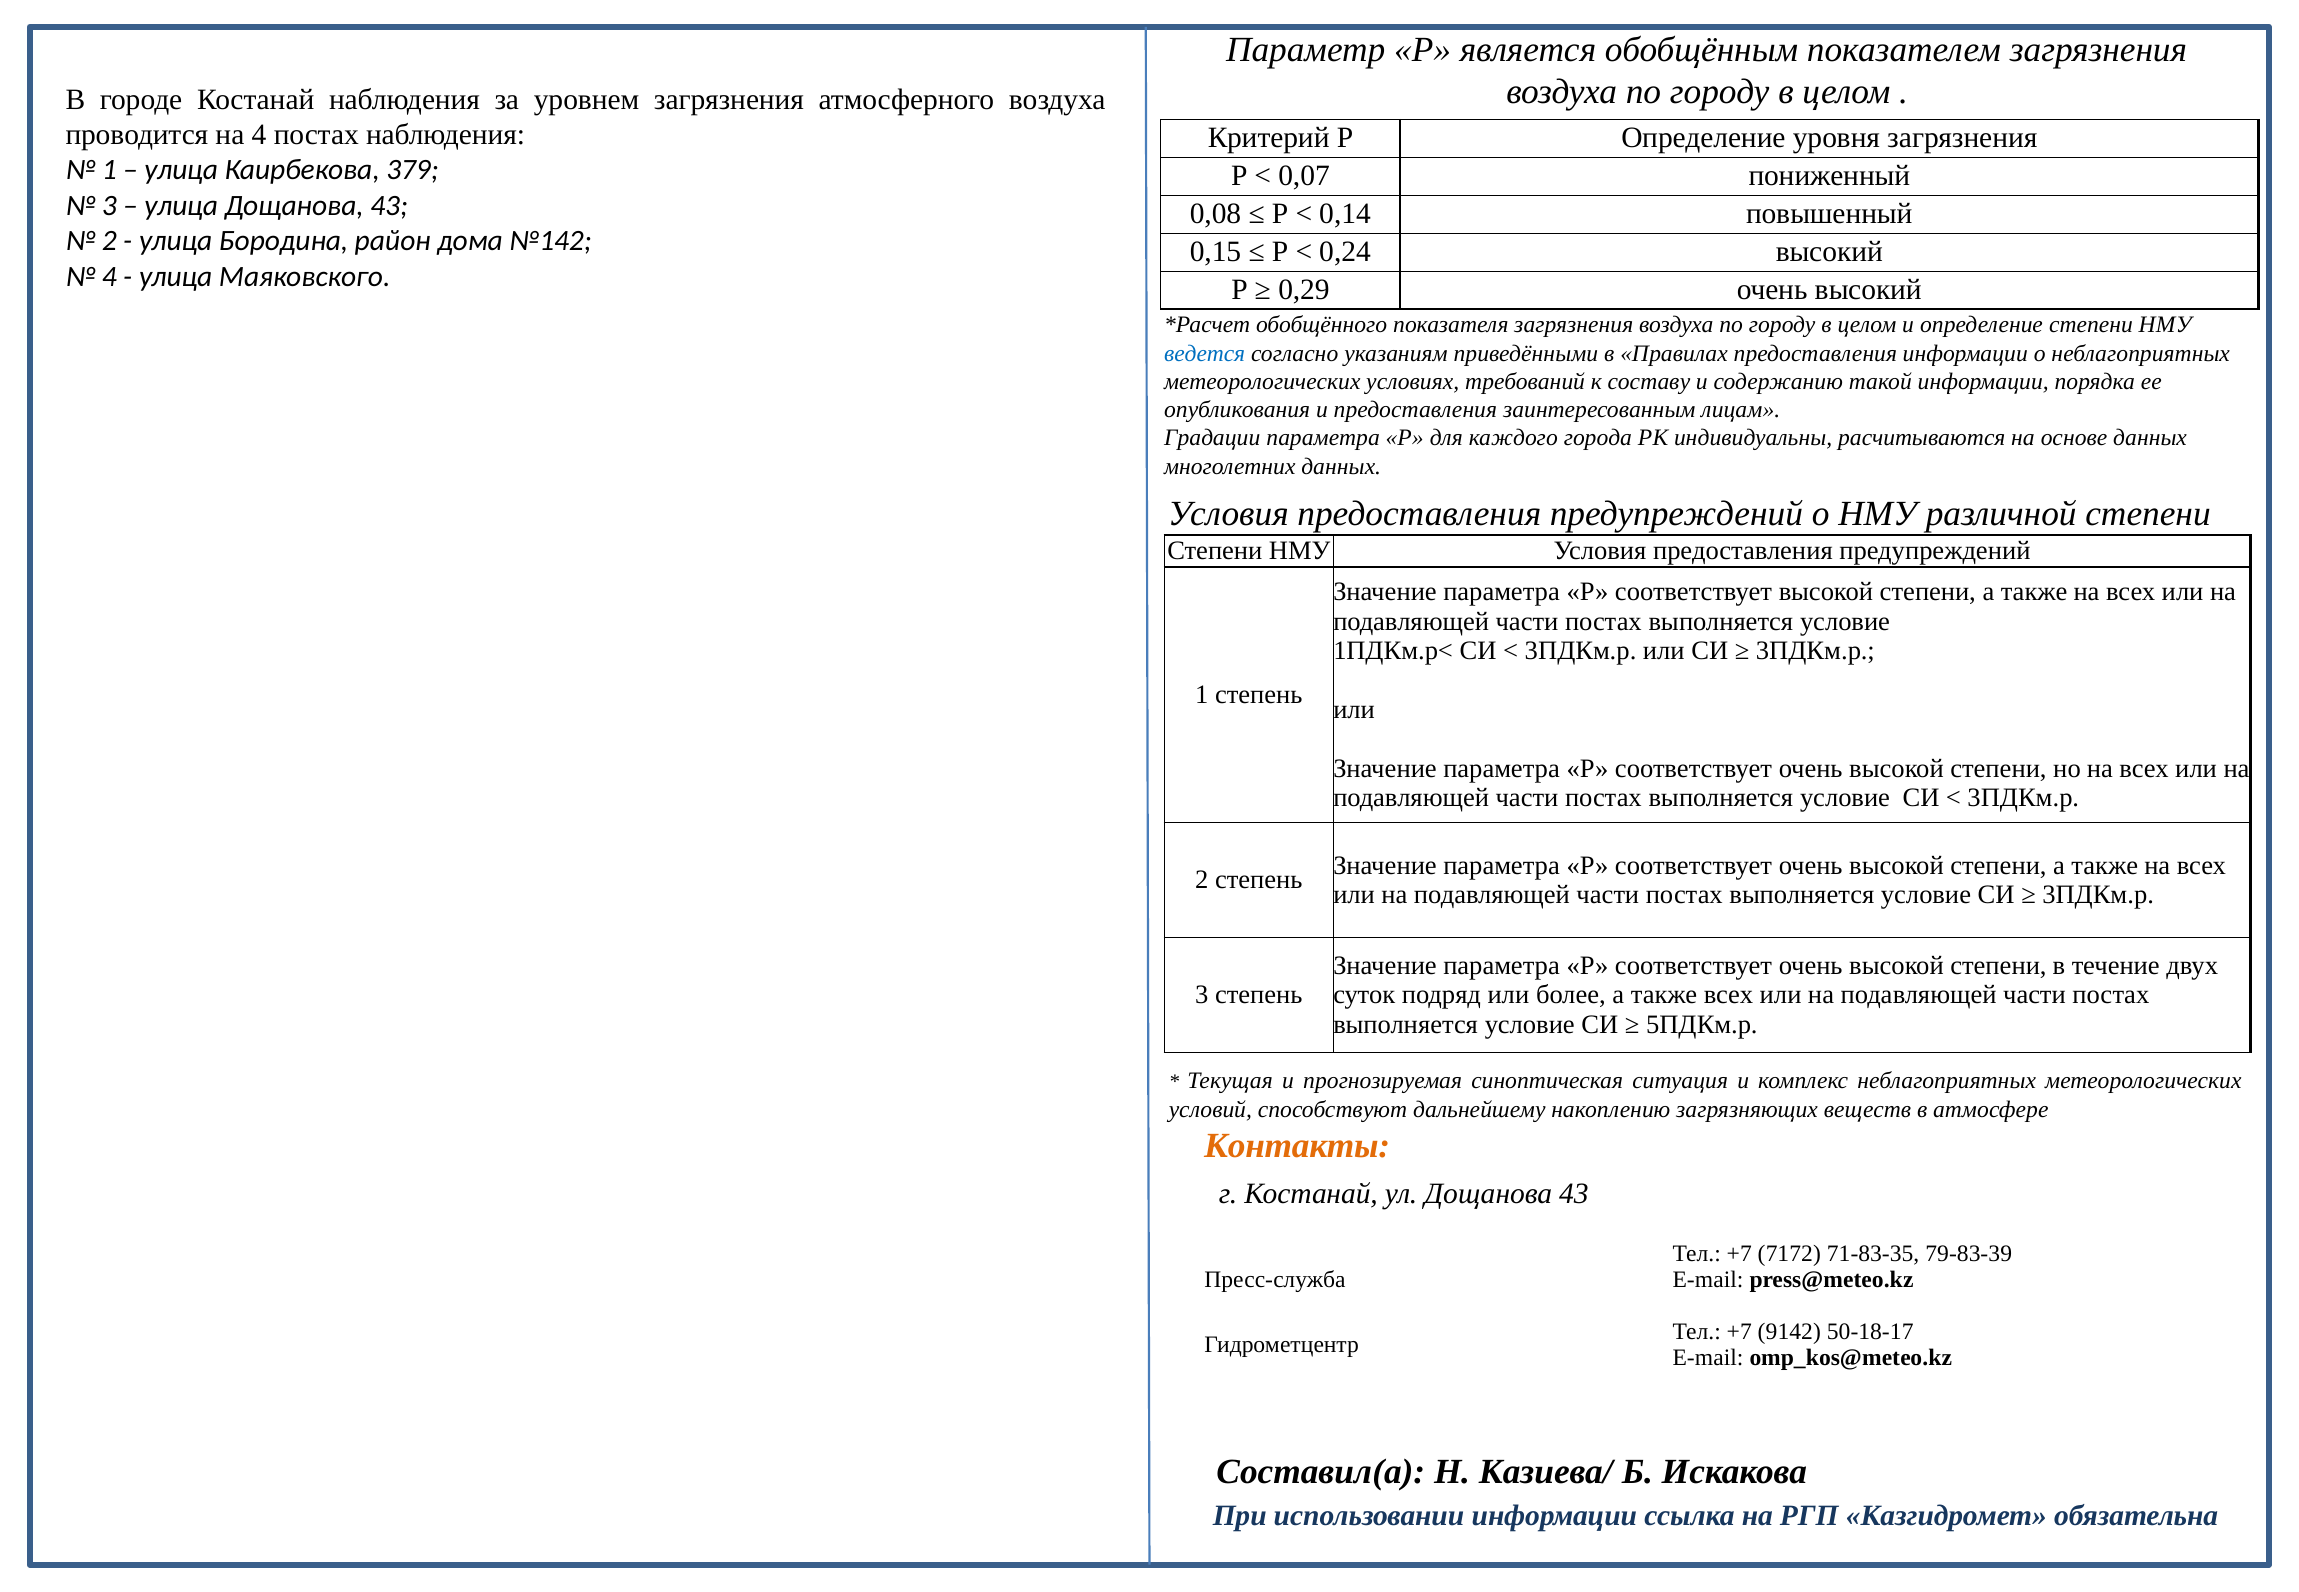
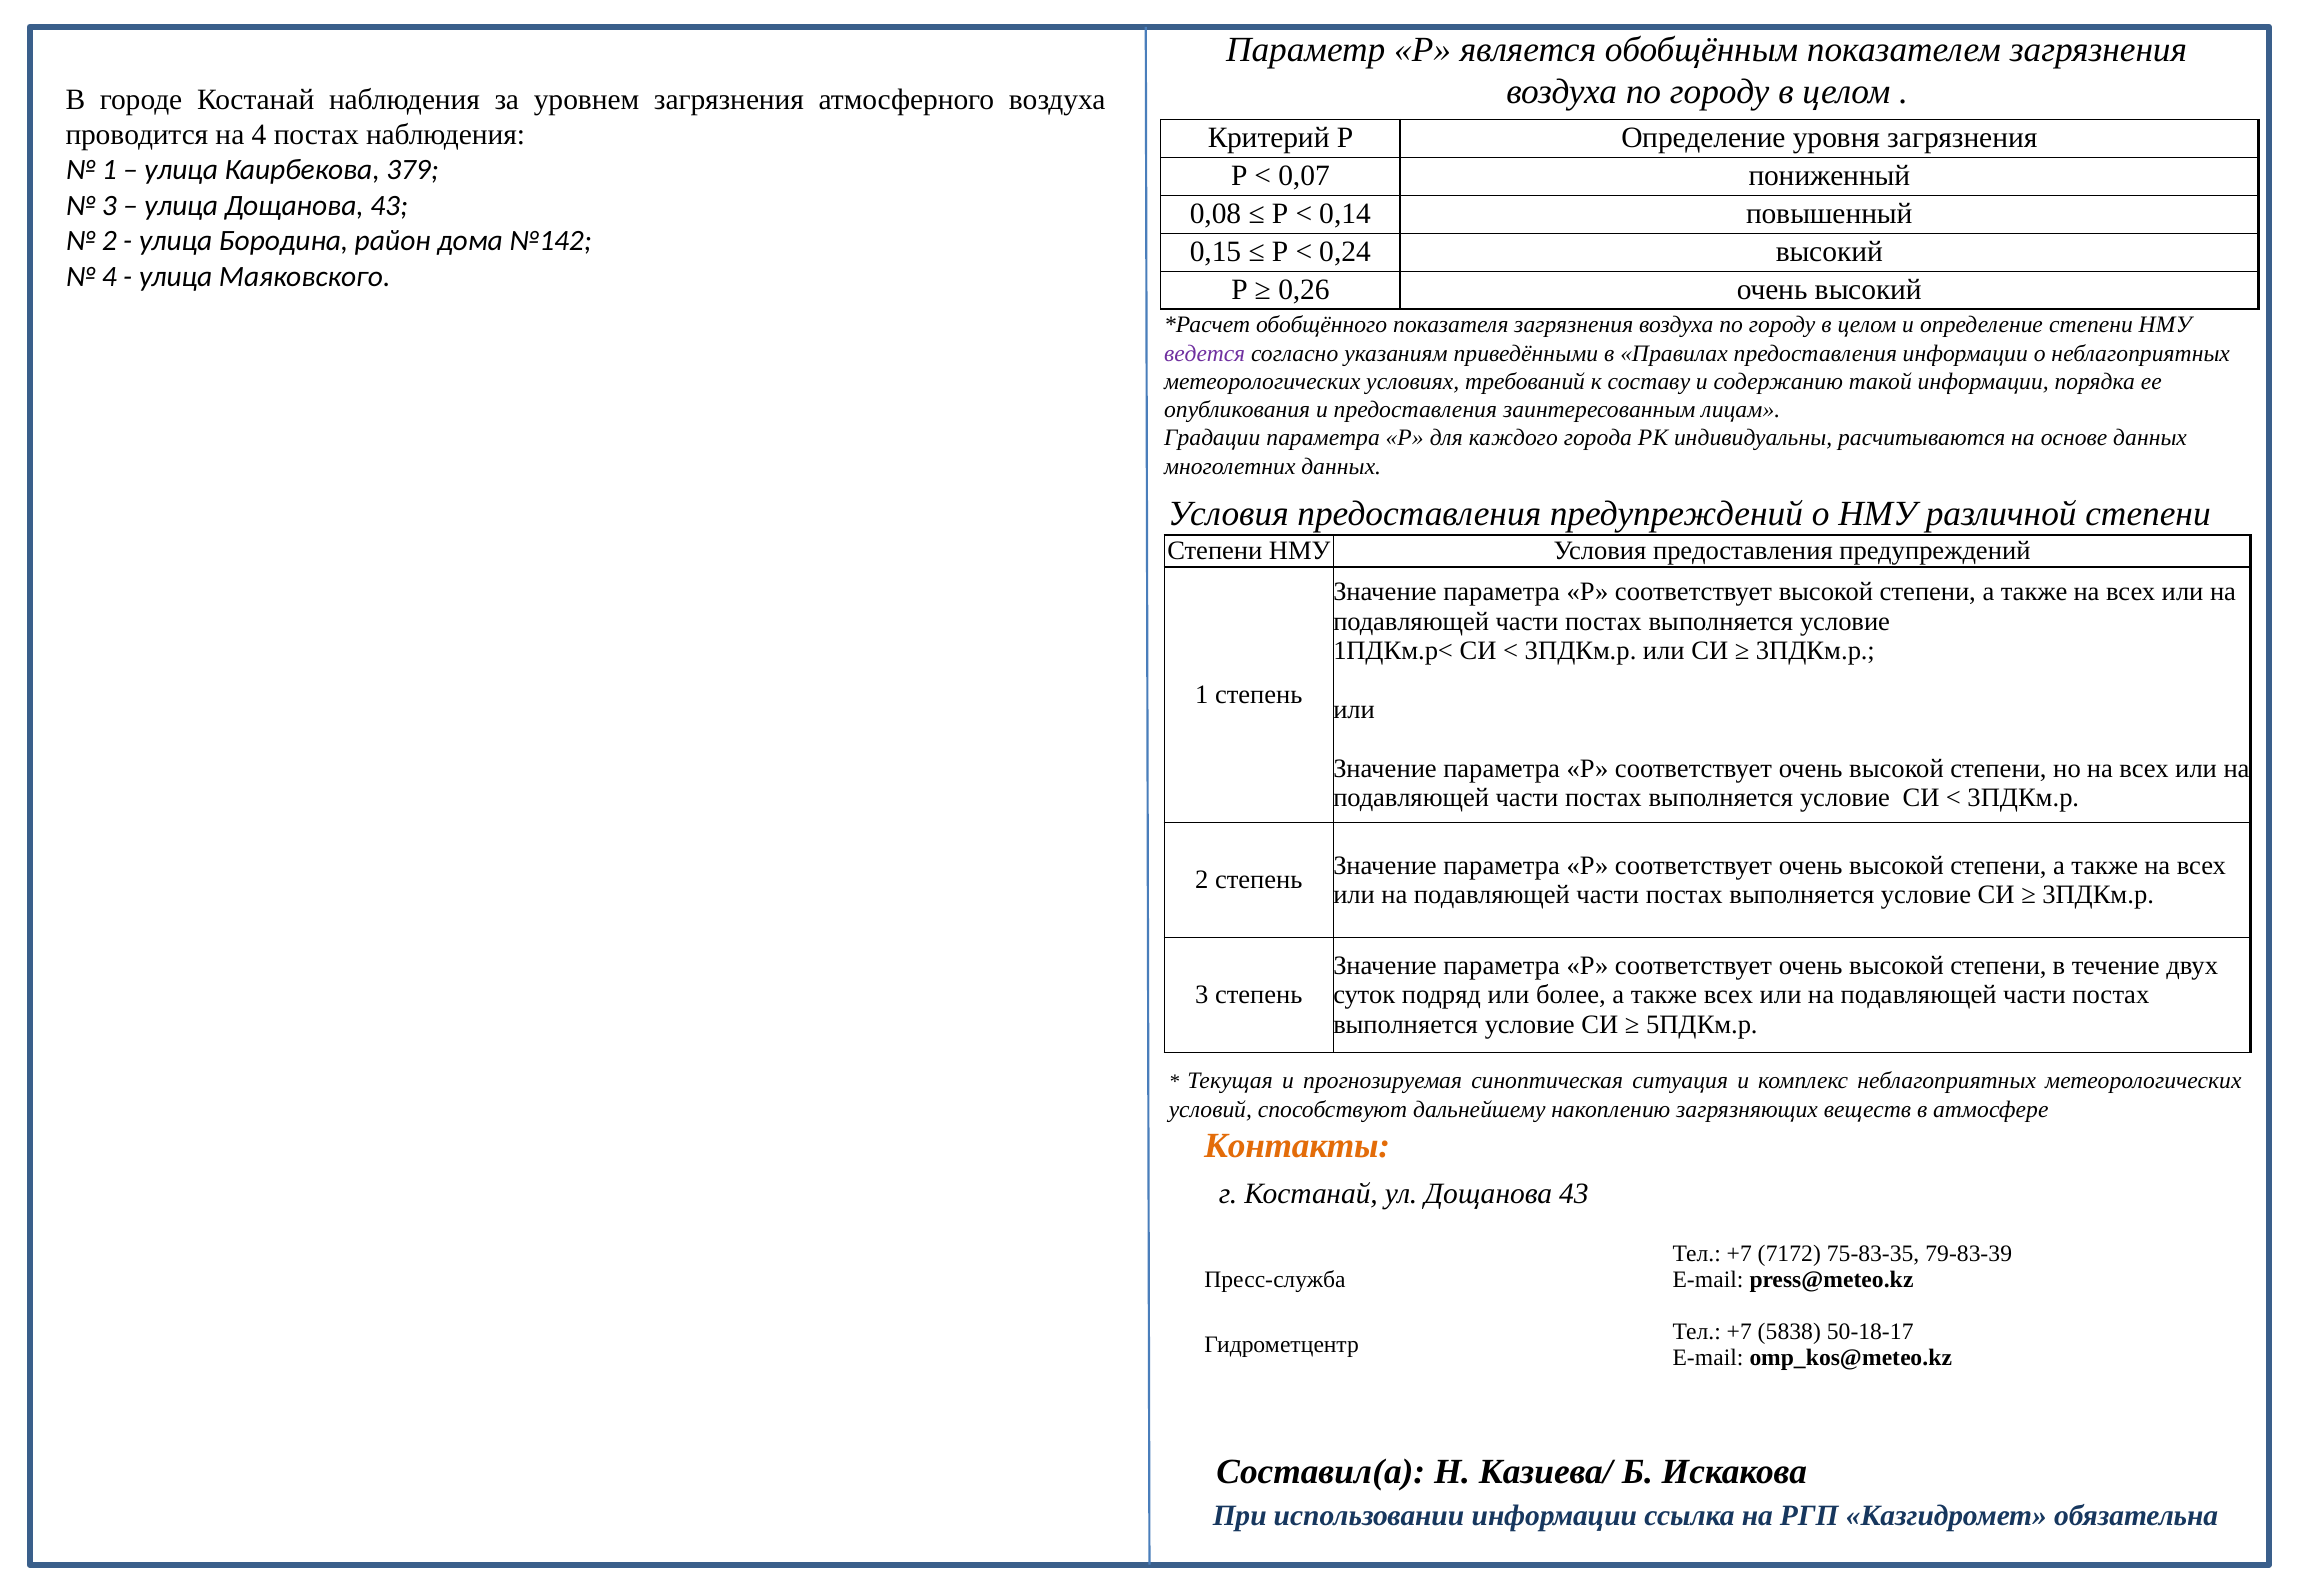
0,29: 0,29 -> 0,26 (1304, 290)
ведется colour: blue -> purple (1205, 353)
71-83-35: 71-83-35 -> 75-83-35 (1873, 1253)
9142: 9142 -> 5838 (1789, 1331)
